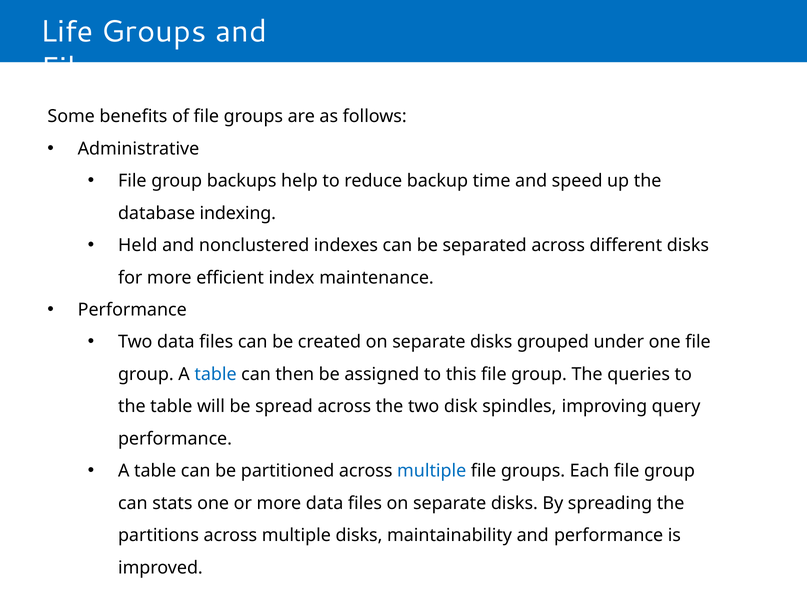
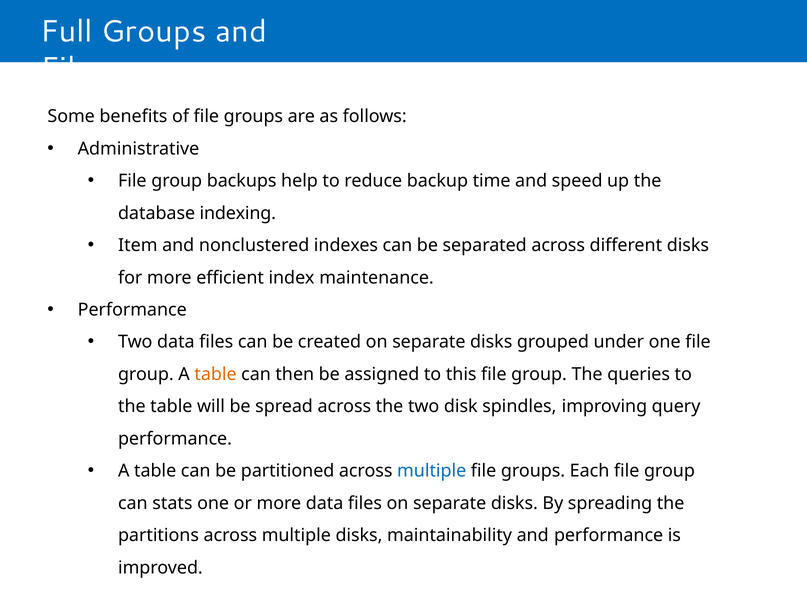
Life: Life -> Full (67, 32)
Held: Held -> Item (138, 245)
table colour: blue -> orange (216, 374)
